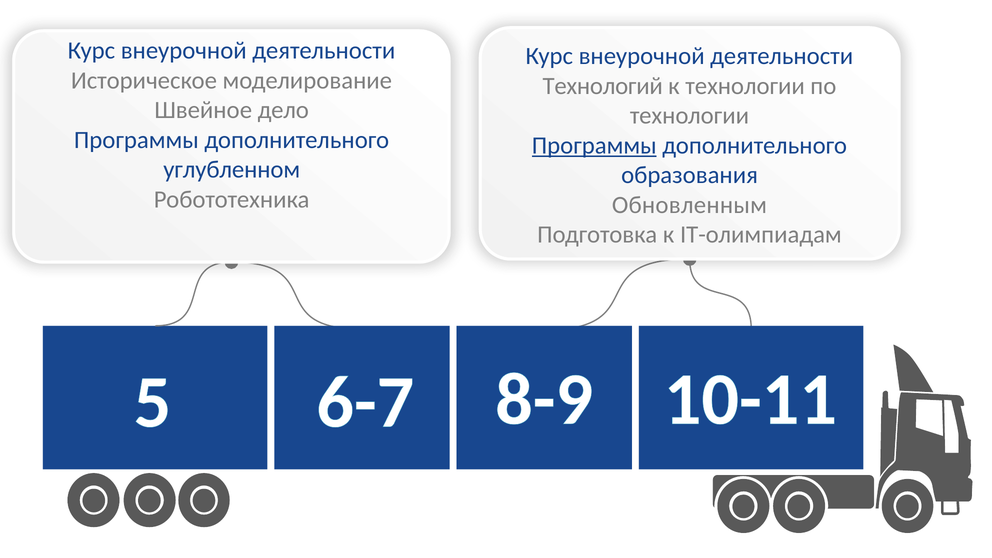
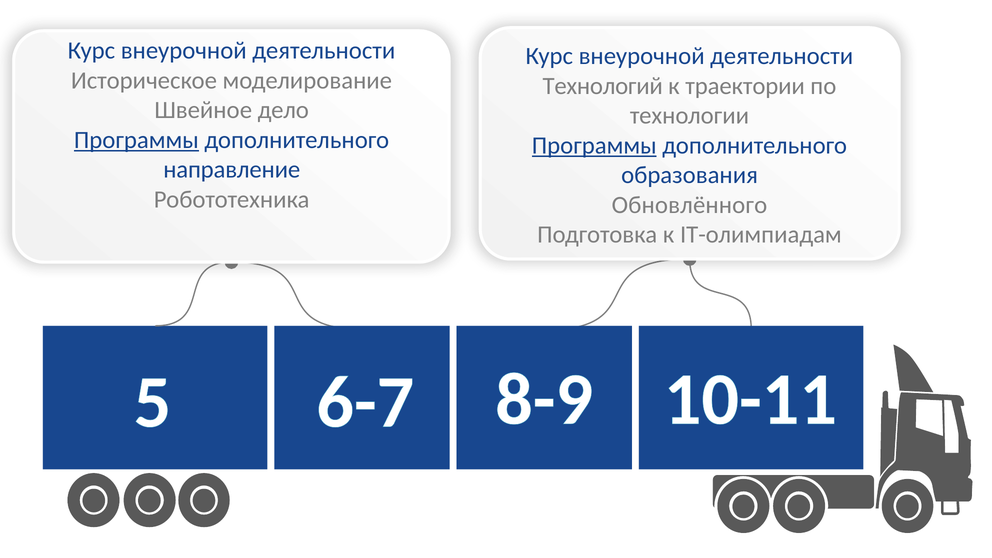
к технологии: технологии -> траектории (745, 86)
Программы underline: none -> present (136, 140)
углубленном: углубленном -> направление (232, 170)
Обновленным: Обновленным -> Обновлённого (689, 205)
